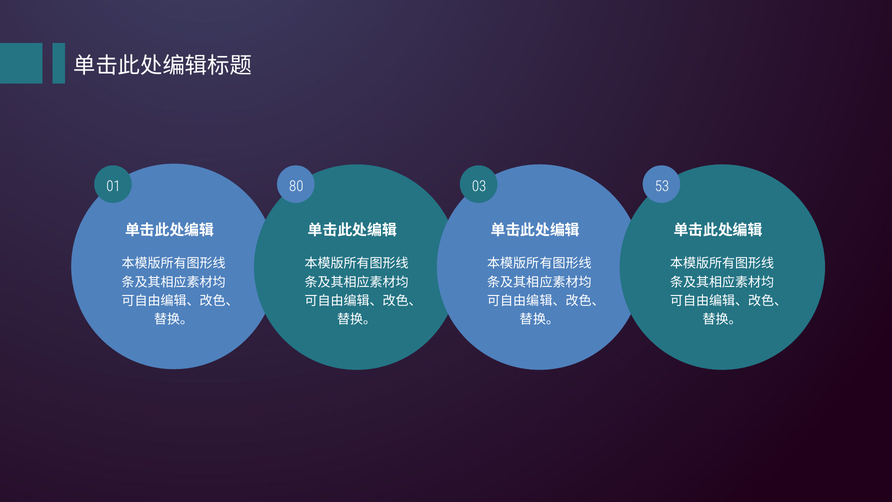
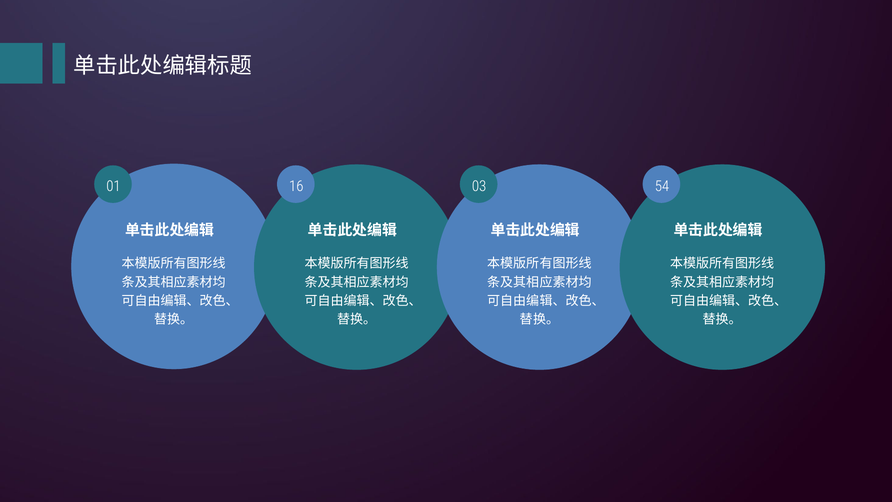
80: 80 -> 16 (296, 186)
53: 53 -> 54 (662, 186)
